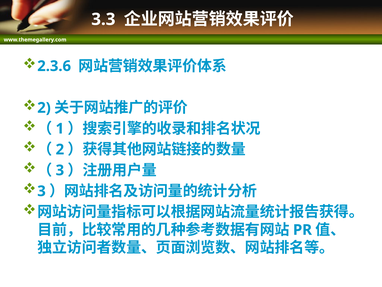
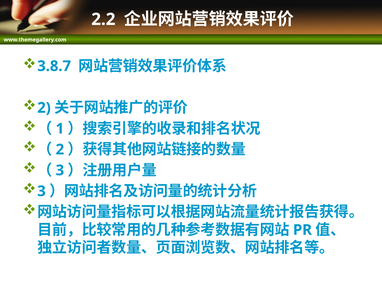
3.3: 3.3 -> 2.2 (103, 19)
2.3.6: 2.3.6 -> 3.8.7 (54, 66)
